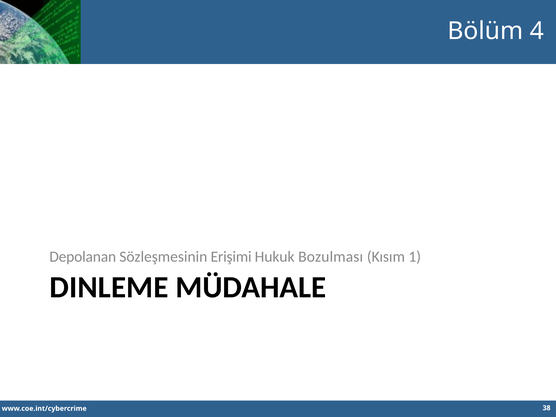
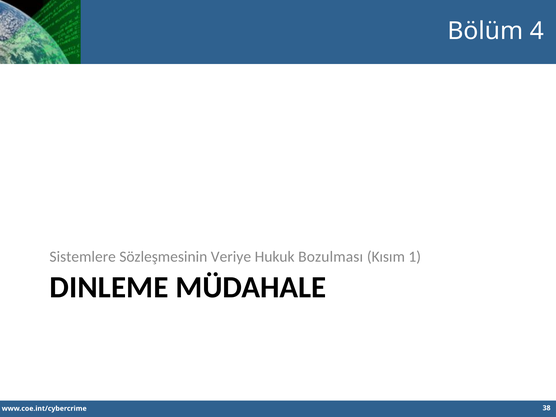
Depolanan: Depolanan -> Sistemlere (83, 257)
Erişimi: Erişimi -> Veriye (231, 257)
